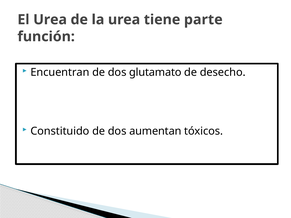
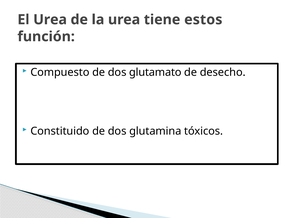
parte: parte -> estos (203, 20)
Encuentran: Encuentran -> Compuesto (60, 72)
aumentan: aumentan -> glutamina (155, 131)
